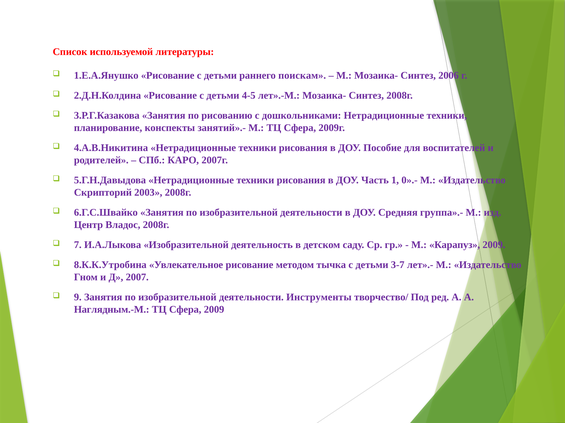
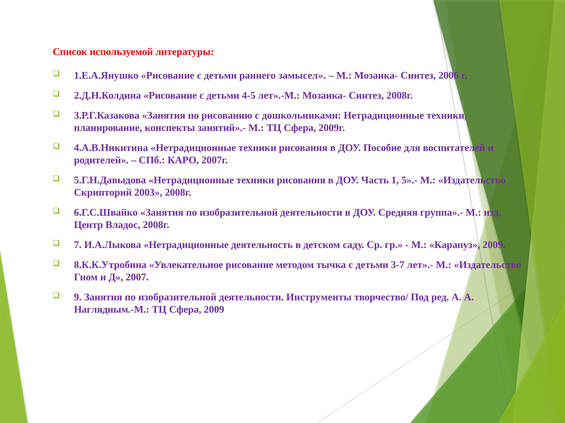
поискам: поискам -> замысел (302, 76)
0».-: 0».- -> 5».- (410, 181)
И.А.Лыкова Изобразительной: Изобразительной -> Нетрадиционные (186, 245)
